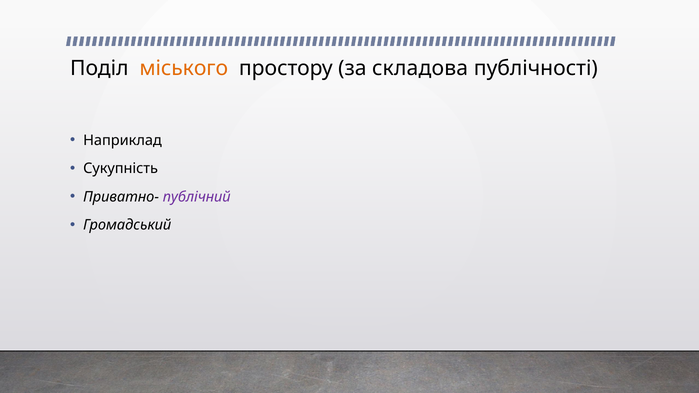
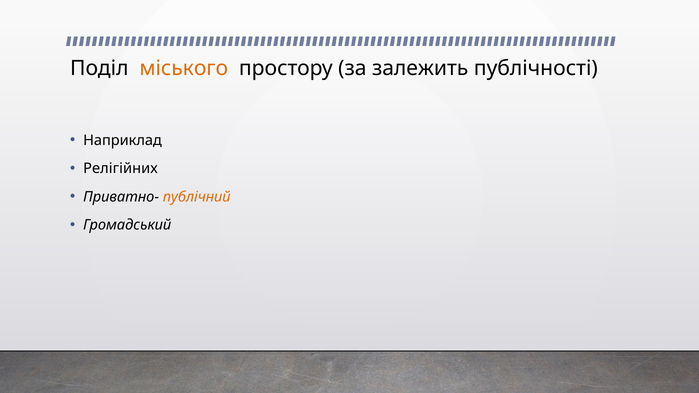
складова: складова -> залежить (420, 69)
Сукупність: Сукупність -> Релігійних (120, 169)
публічний colour: purple -> orange (197, 197)
